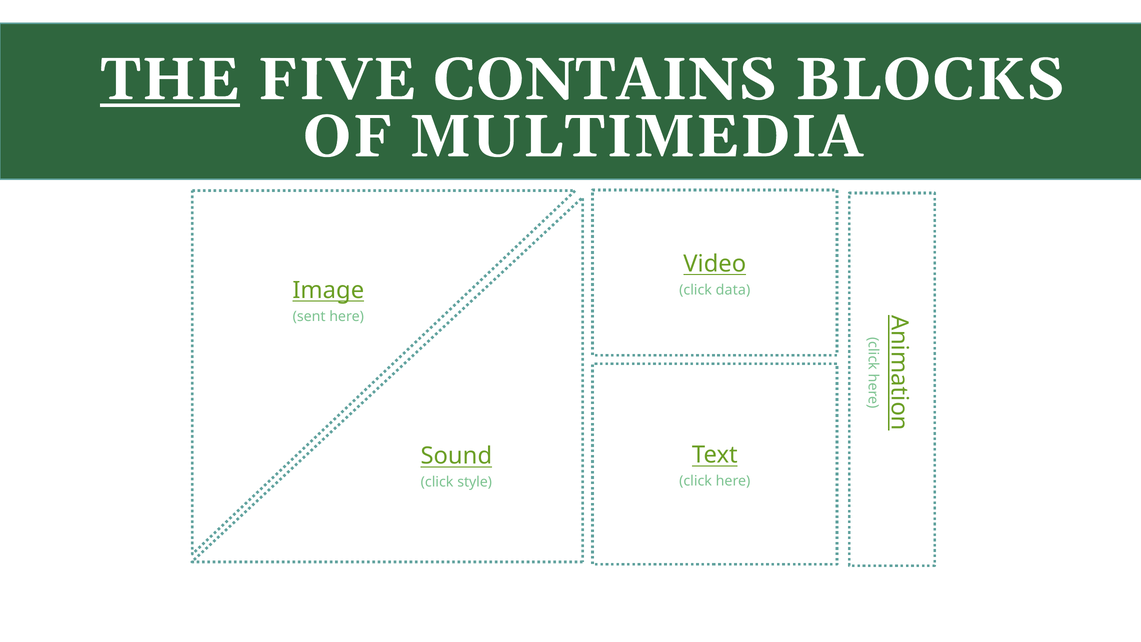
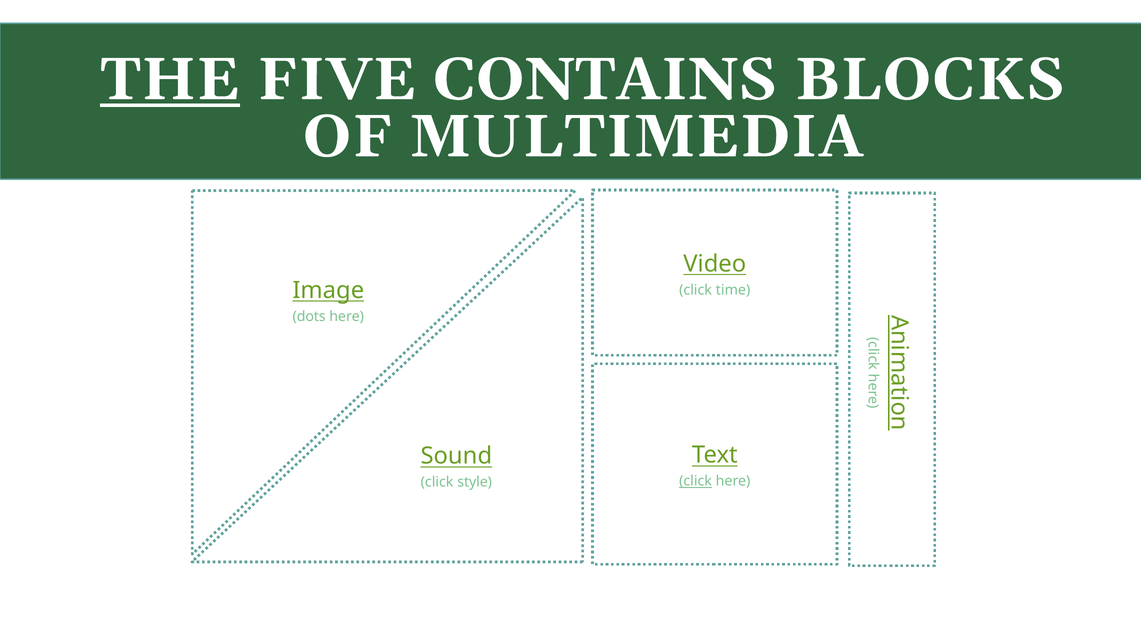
data: data -> time (733, 290)
sent: sent -> dots (309, 316)
click underline: none -> present (696, 481)
